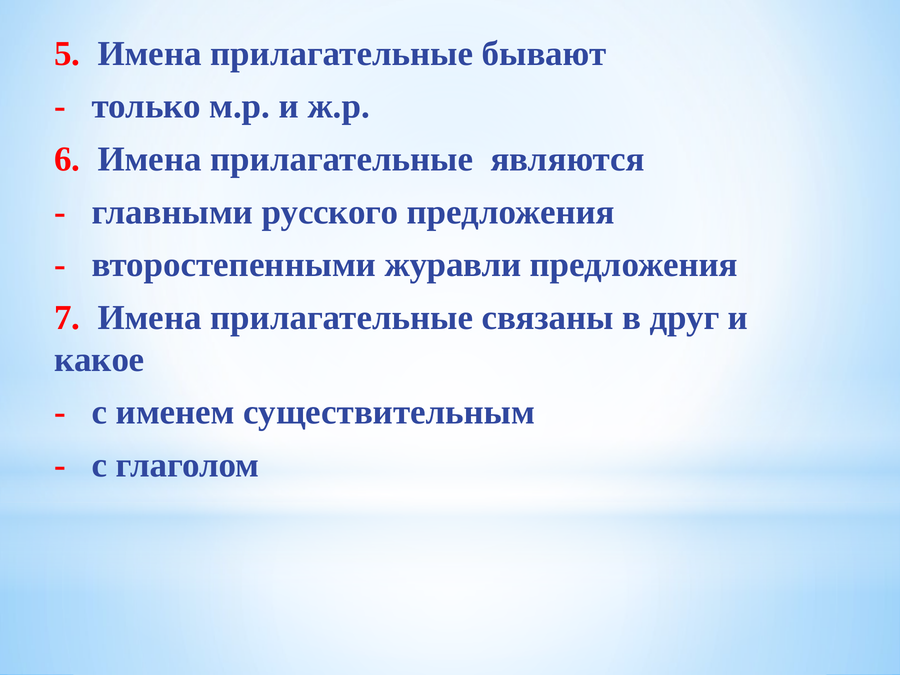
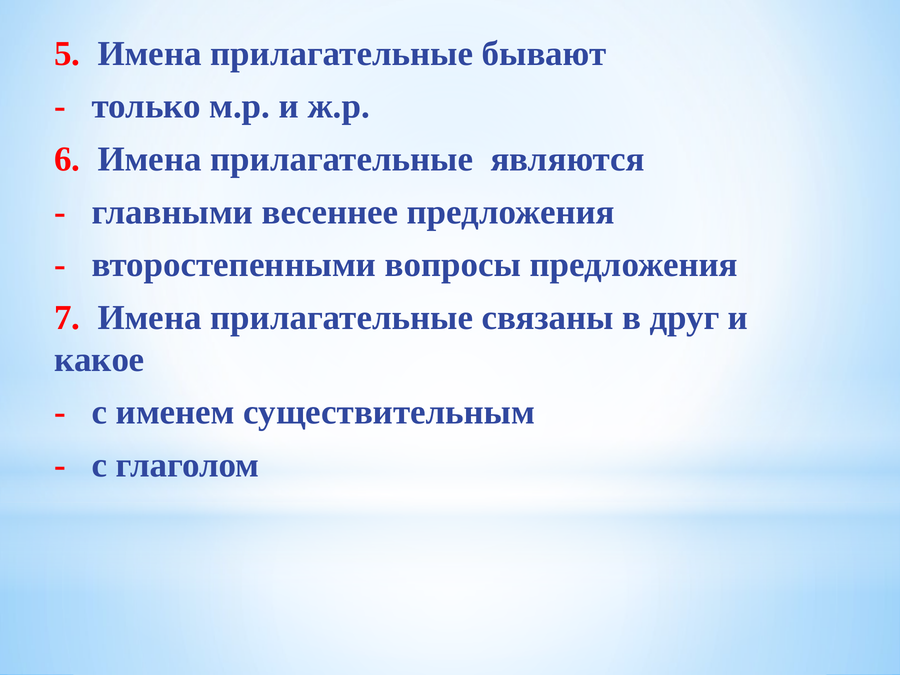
русского: русского -> весеннее (330, 212)
журавли: журавли -> вопросы (453, 265)
